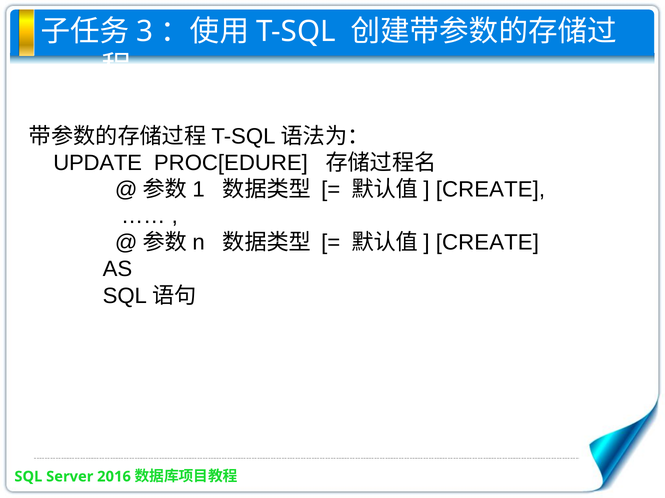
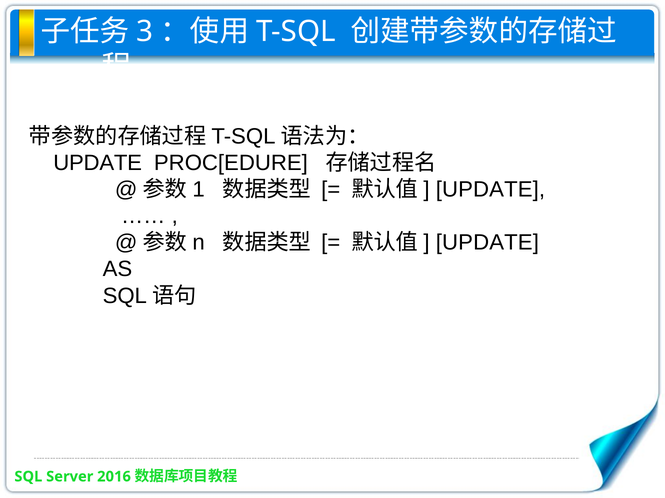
CREATE: CREATE -> UPDATE (490, 190)
CREATE: CREATE -> UPDATE (487, 243)
